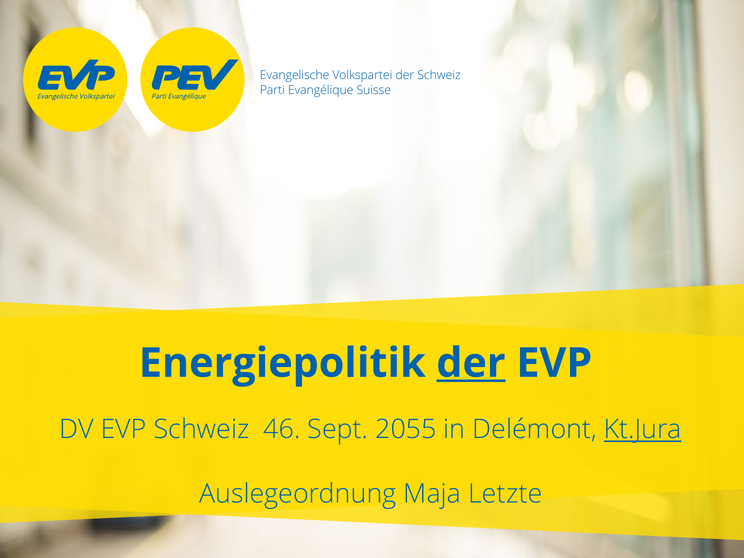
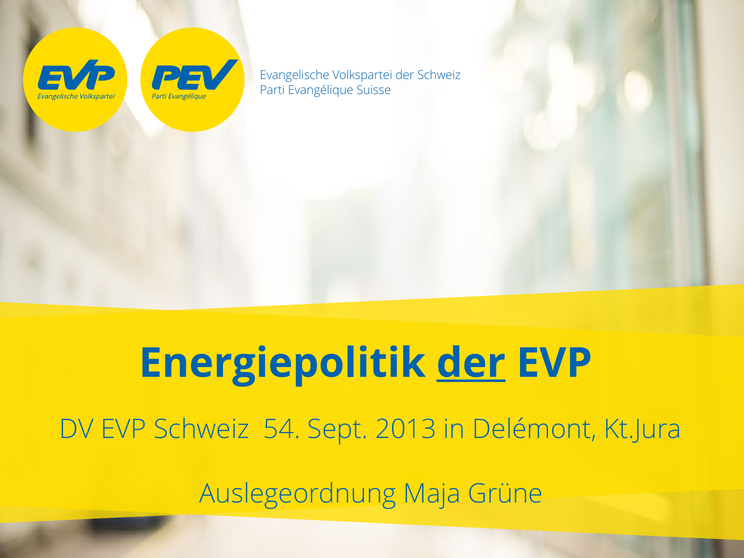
46: 46 -> 54 (282, 430)
2055: 2055 -> 2013 (406, 430)
Kt.Jura underline: present -> none (643, 430)
Letzte: Letzte -> Grüne (505, 494)
